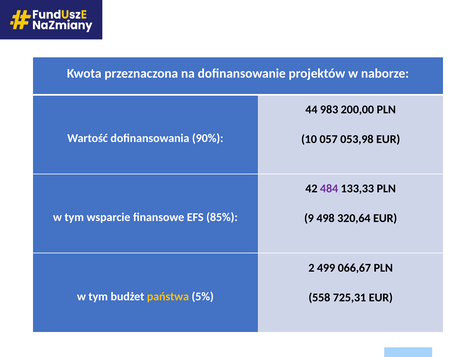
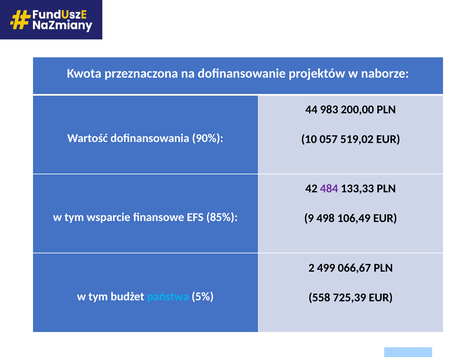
053,98: 053,98 -> 519,02 (357, 139)
320,64: 320,64 -> 106,49 (354, 218)
państwa colour: yellow -> light blue (168, 296)
725,31: 725,31 -> 725,39 (350, 297)
